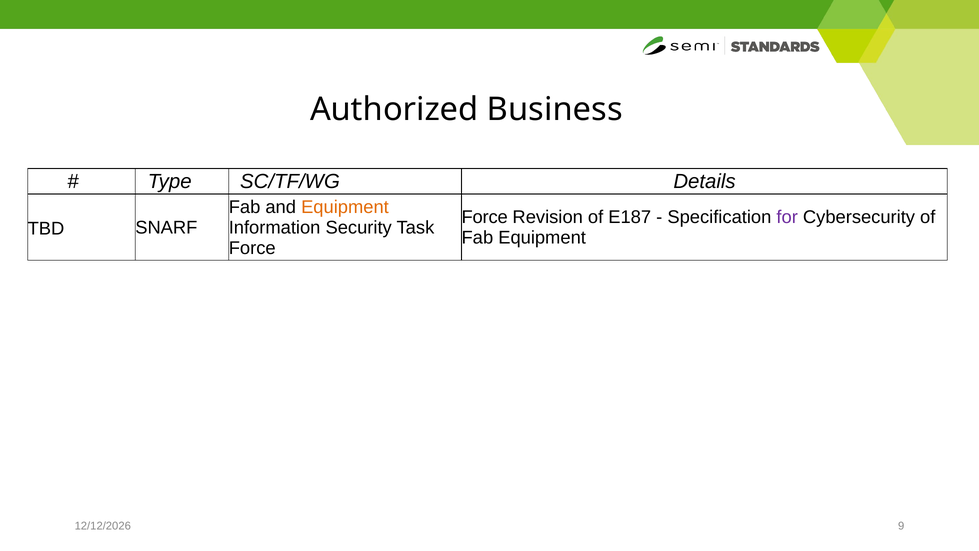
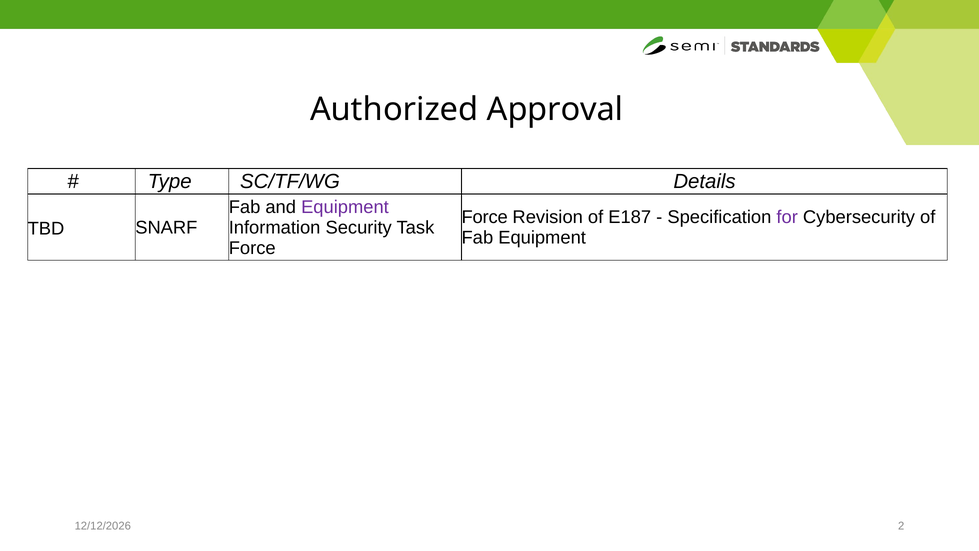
Business: Business -> Approval (555, 110)
Equipment colour: orange -> purple (345, 207)
9: 9 -> 2 (901, 526)
